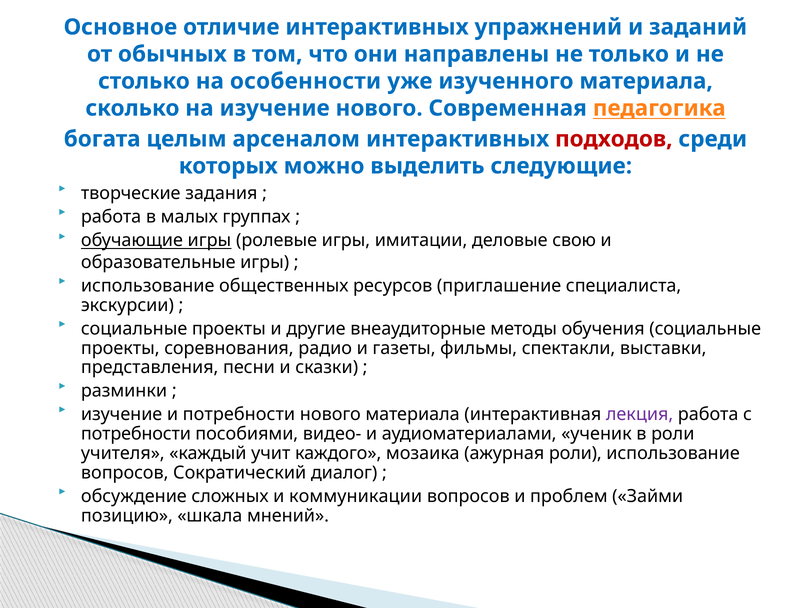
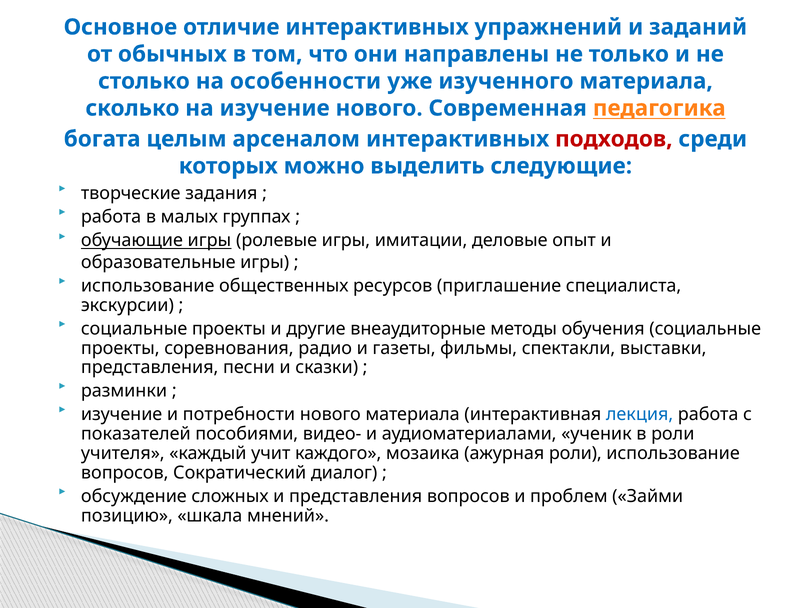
свою: свою -> опыт (574, 240)
лекция colour: purple -> blue (640, 415)
потребности: потребности -> показателей (136, 434)
и коммуникации: коммуникации -> представления (356, 496)
